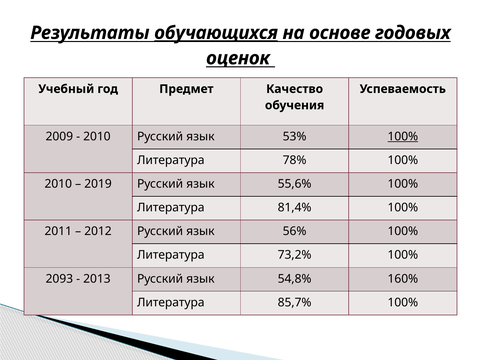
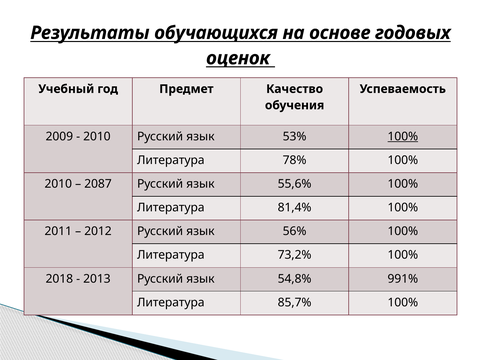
обучающихся underline: present -> none (216, 33)
2019: 2019 -> 2087 (98, 184)
2093: 2093 -> 2018 (59, 279)
160%: 160% -> 991% (403, 279)
